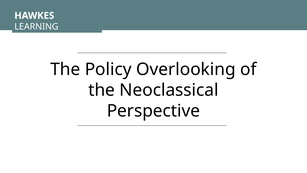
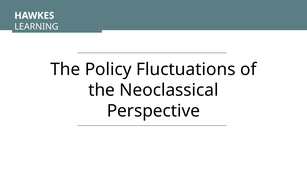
Overlooking: Overlooking -> Fluctuations (186, 69)
